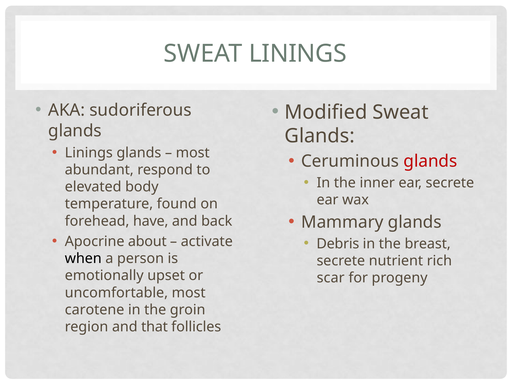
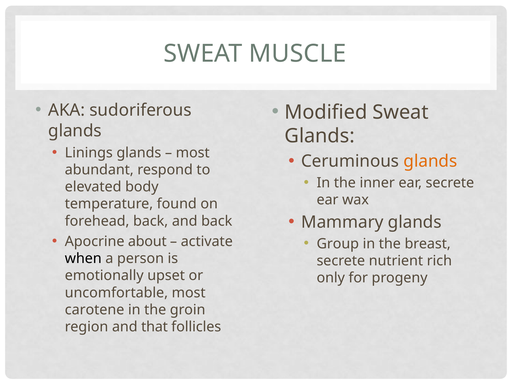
SWEAT LININGS: LININGS -> MUSCLE (298, 54)
glands colour: red -> orange (430, 161)
forehead have: have -> back (151, 221)
Debris: Debris -> Group (338, 244)
scar: scar -> only (331, 278)
